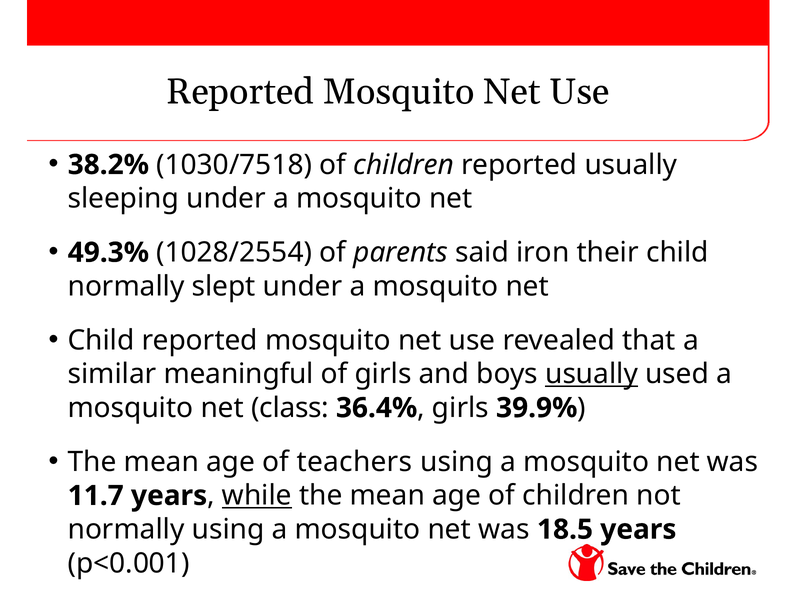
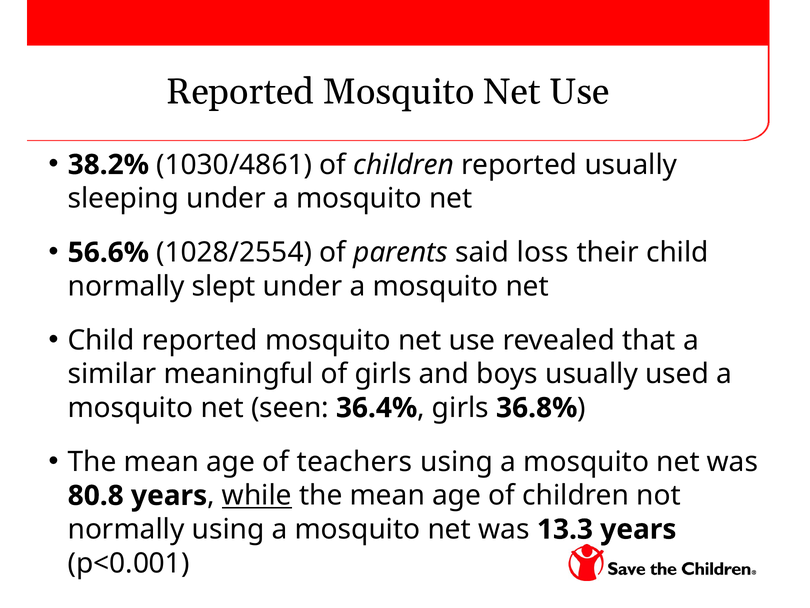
1030/7518: 1030/7518 -> 1030/4861 (234, 165)
49.3%: 49.3% -> 56.6% (108, 252)
iron: iron -> loss (543, 252)
usually underline: present -> none (592, 374)
class: class -> seen (290, 408)
39.9%: 39.9% -> 36.8% (537, 408)
11.7: 11.7 -> 80.8 (96, 495)
18.5: 18.5 -> 13.3 (565, 529)
